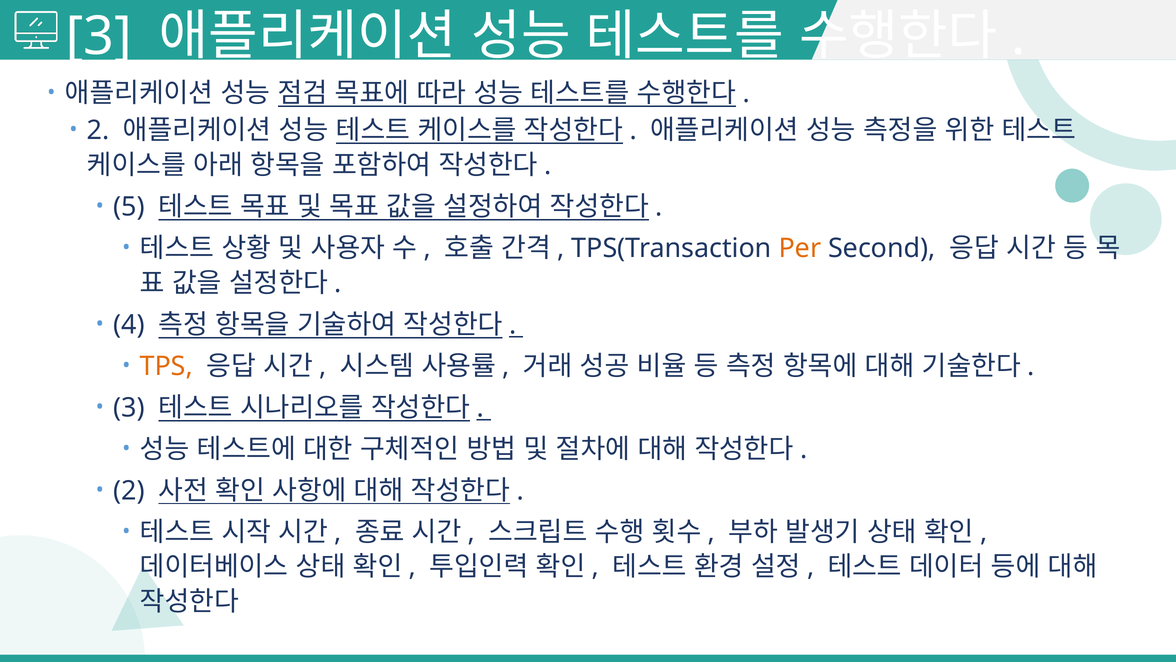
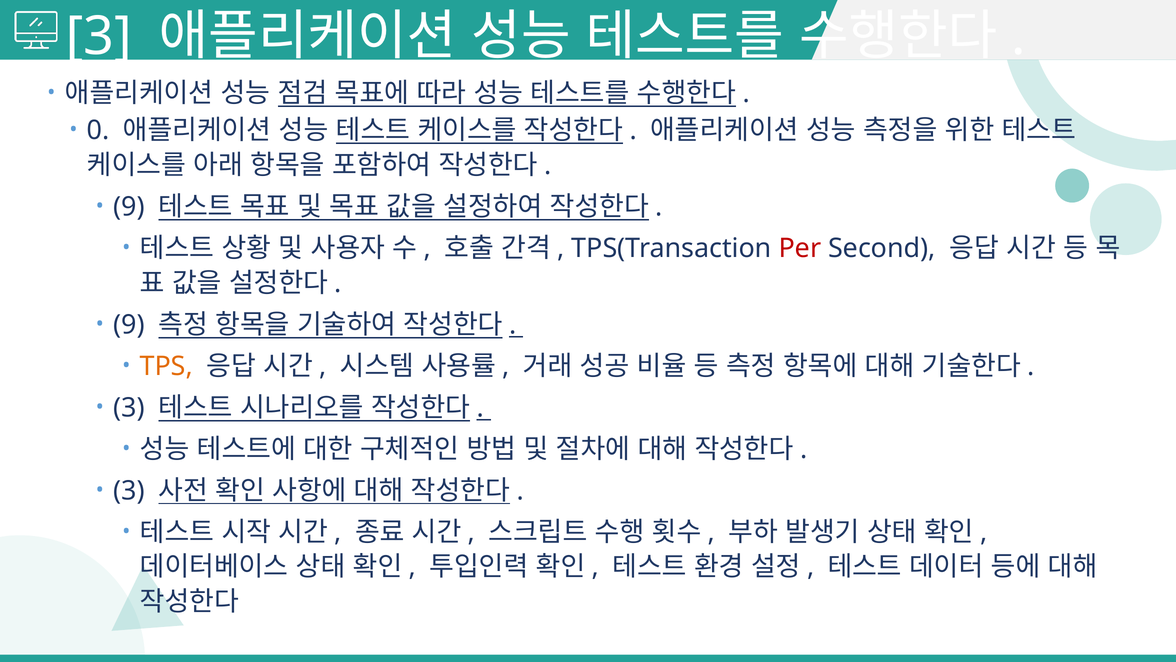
2: 2 -> 0 (98, 130)
5: 5 -> 9 (129, 207)
Per colour: orange -> red (800, 248)
4: 4 -> 9 (129, 324)
2: 2 -> 3 (129, 490)
